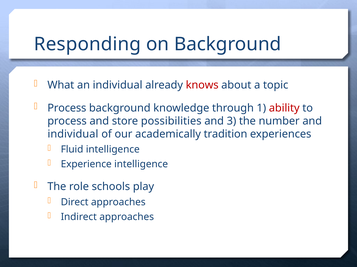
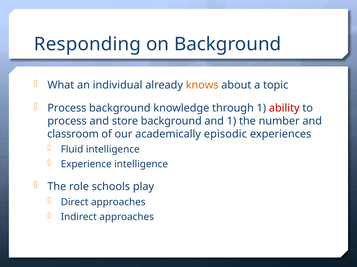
knows colour: red -> orange (202, 85)
store possibilities: possibilities -> background (171, 121)
and 3: 3 -> 1 (231, 121)
individual: individual -> classroom (73, 134)
tradition: tradition -> episodic (225, 134)
